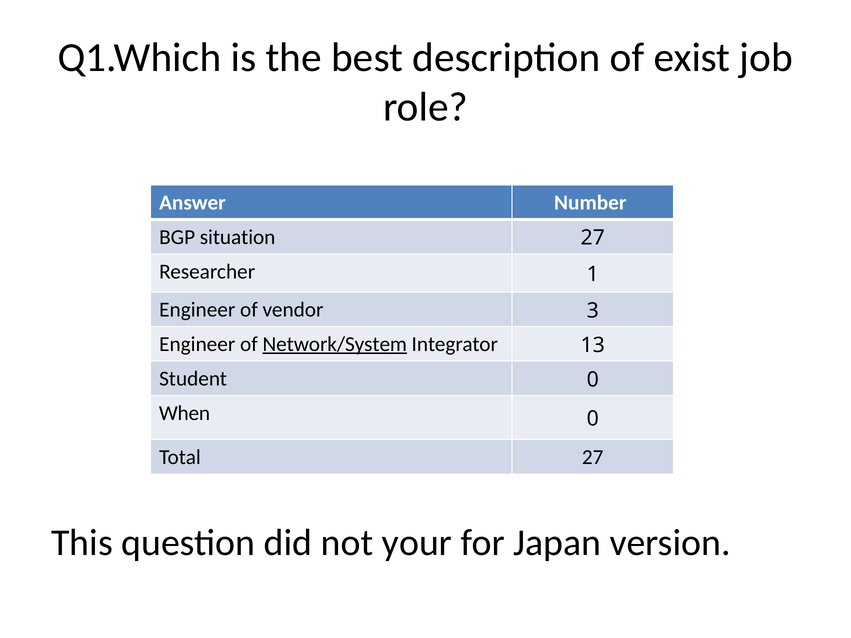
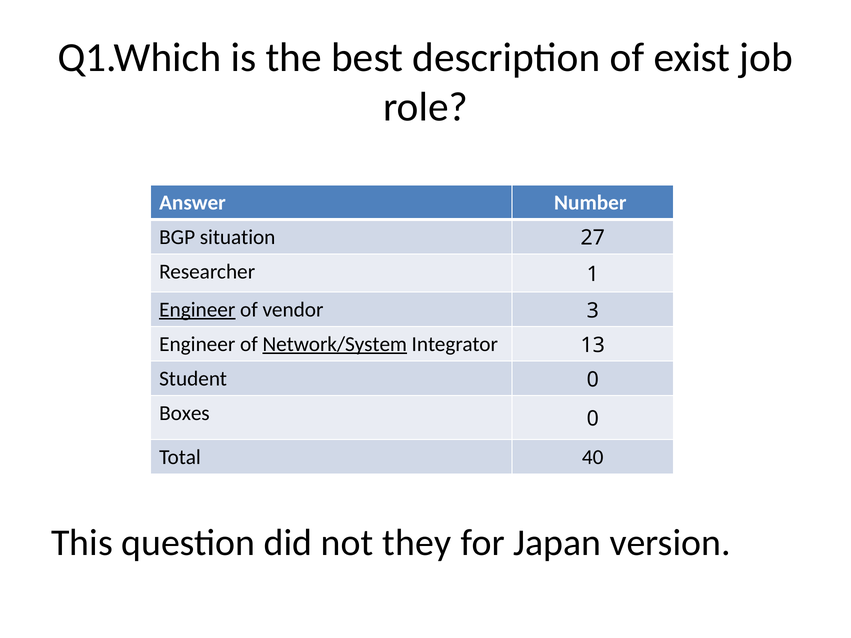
Engineer underline: none -> present (197, 310)
When: When -> Boxes (184, 413)
Total 27: 27 -> 40 (593, 457)
your: your -> they (417, 543)
